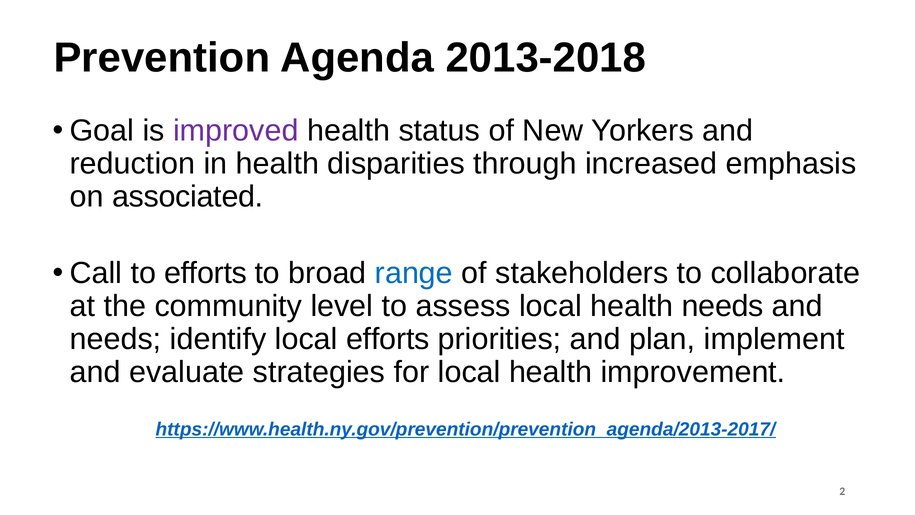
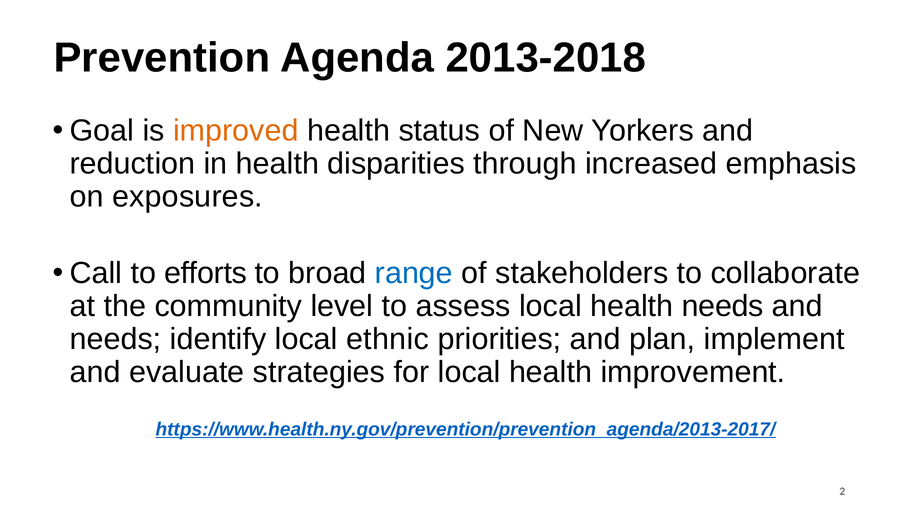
improved colour: purple -> orange (236, 131)
associated: associated -> exposures (188, 196)
local efforts: efforts -> ethnic (388, 339)
